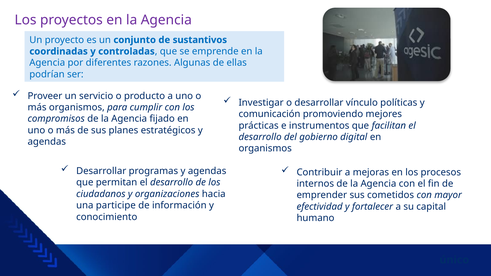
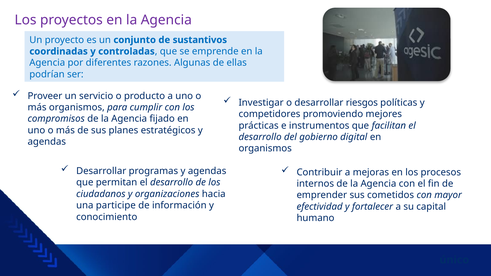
vínculo: vínculo -> riesgos (362, 103)
comunicación: comunicación -> competidores (269, 114)
